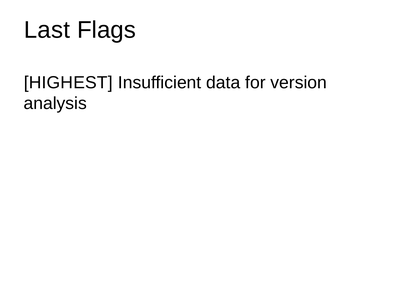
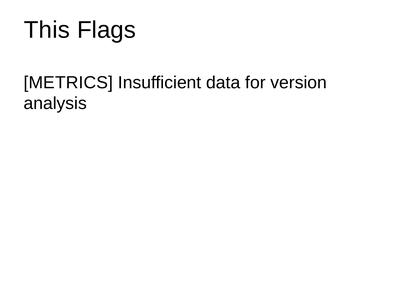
Last: Last -> This (47, 30)
HIGHEST: HIGHEST -> METRICS (68, 83)
